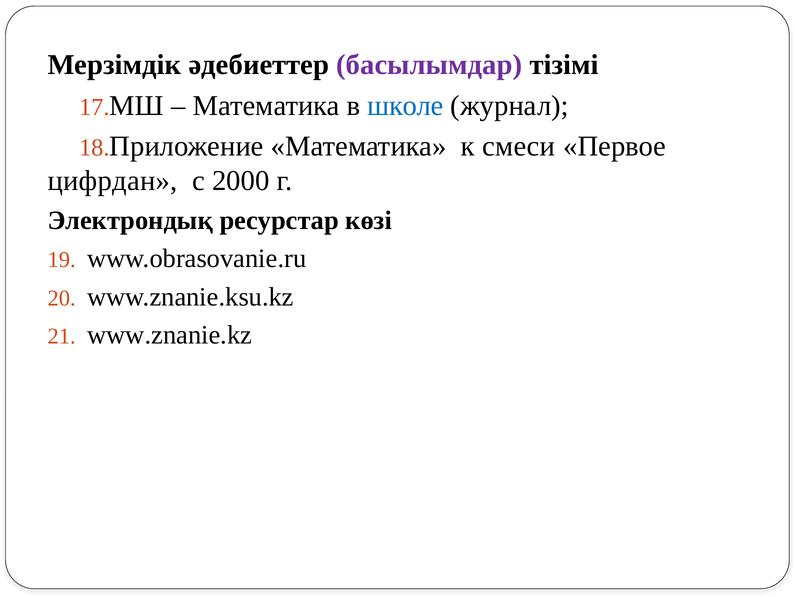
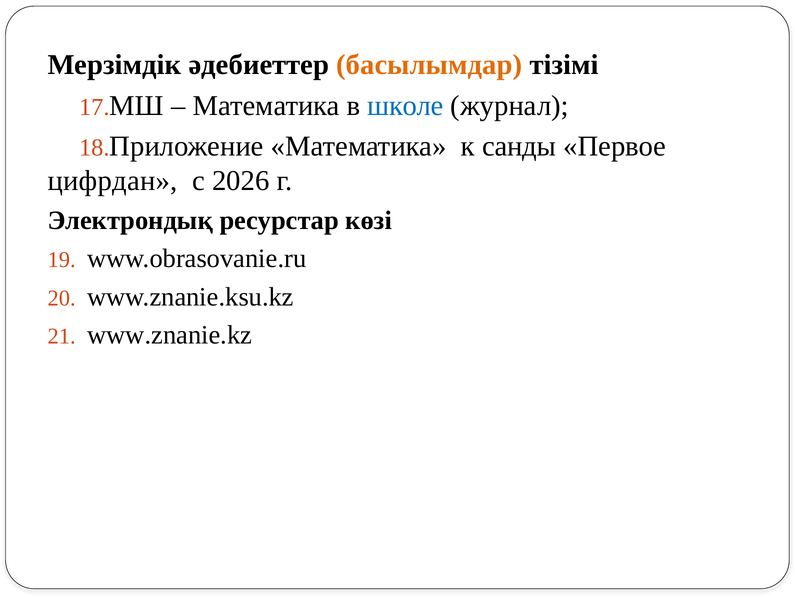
басылымдар colour: purple -> orange (429, 65)
смеси: смеси -> санды (519, 146)
2000: 2000 -> 2026 (241, 181)
